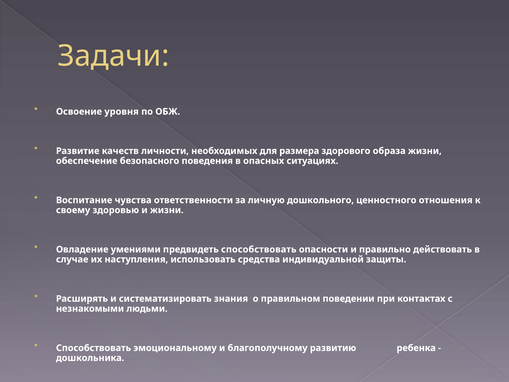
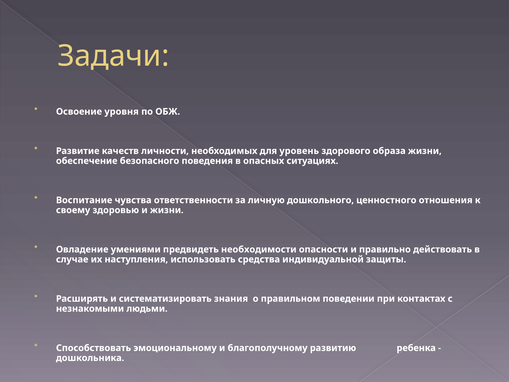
размера: размера -> уровень (299, 151)
предвидеть способствовать: способствовать -> необходимости (259, 249)
